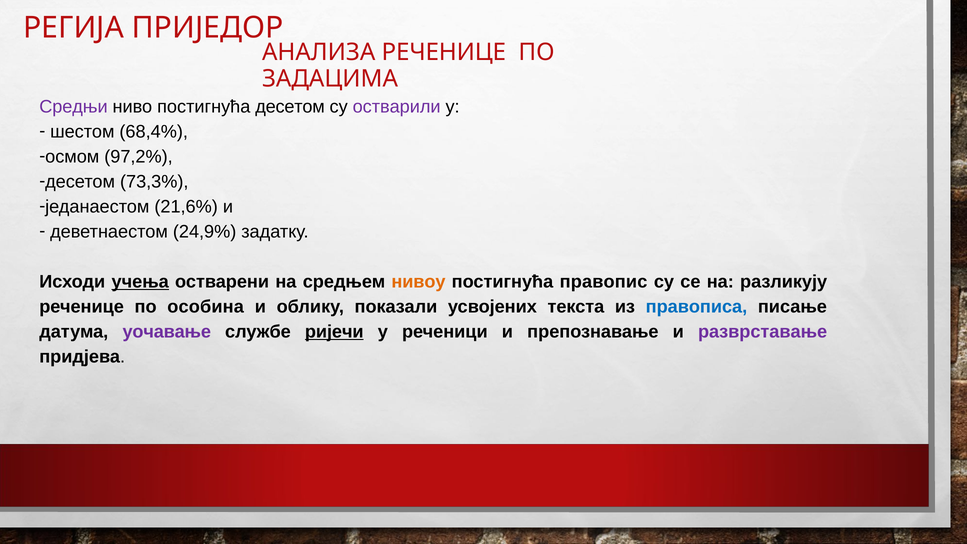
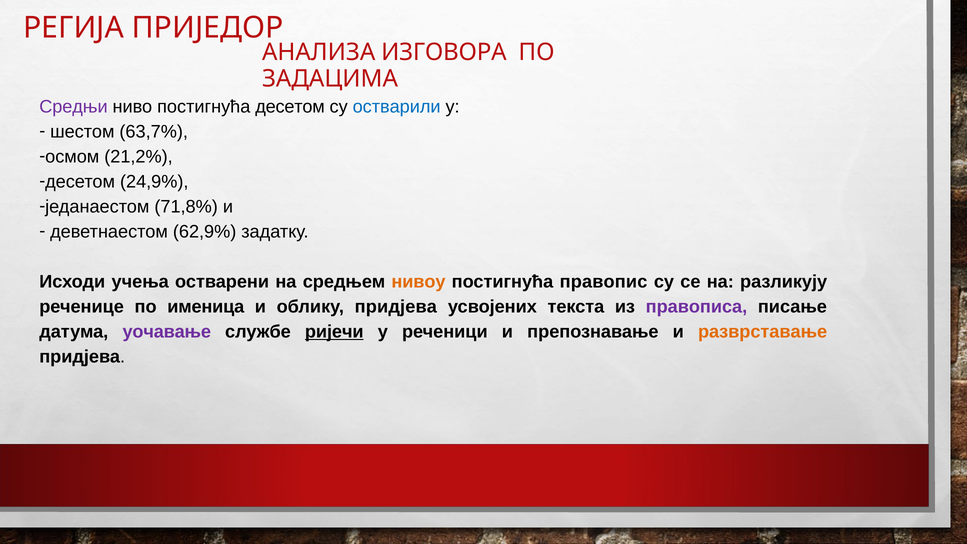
АНАЛИЗА РЕЧЕНИЦЕ: РЕЧЕНИЦЕ -> ИЗГОВОРА (444, 52)
остварили colour: purple -> blue (397, 107)
68,4%: 68,4% -> 63,7% (154, 132)
97,2%: 97,2% -> 21,2% (139, 157)
73,3%: 73,3% -> 24,9% (154, 182)
21,6%: 21,6% -> 71,8% (186, 207)
24,9%: 24,9% -> 62,9% (205, 232)
учења underline: present -> none (140, 282)
особина: особина -> именица (206, 307)
облику показали: показали -> придјева (396, 307)
правописа colour: blue -> purple (696, 307)
разврставање colour: purple -> orange (763, 332)
